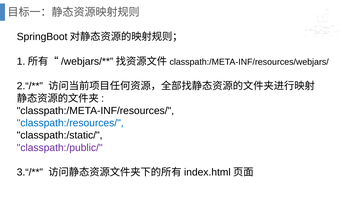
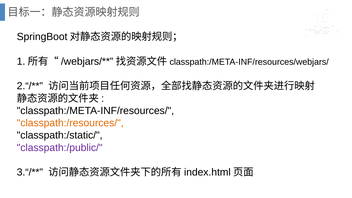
classpath:/resources/ colour: blue -> orange (70, 123)
